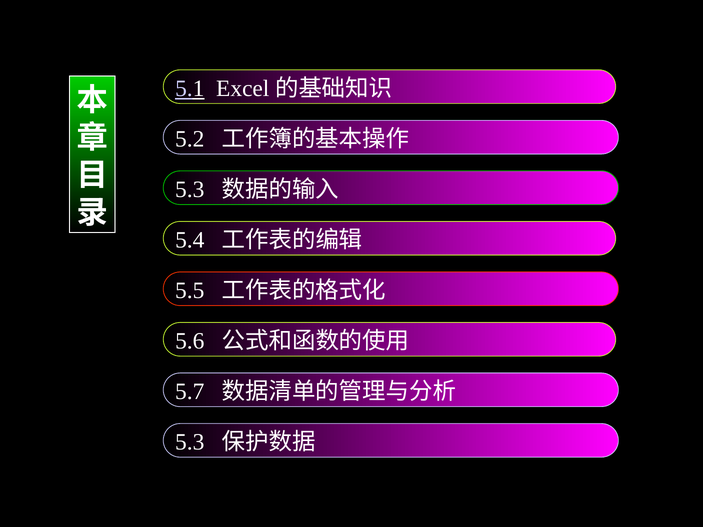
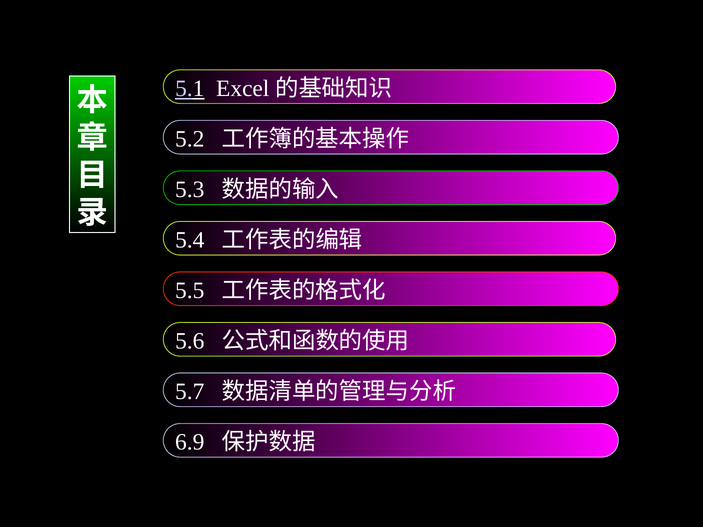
5.3: 5.3 -> 6.9 (190, 442)
